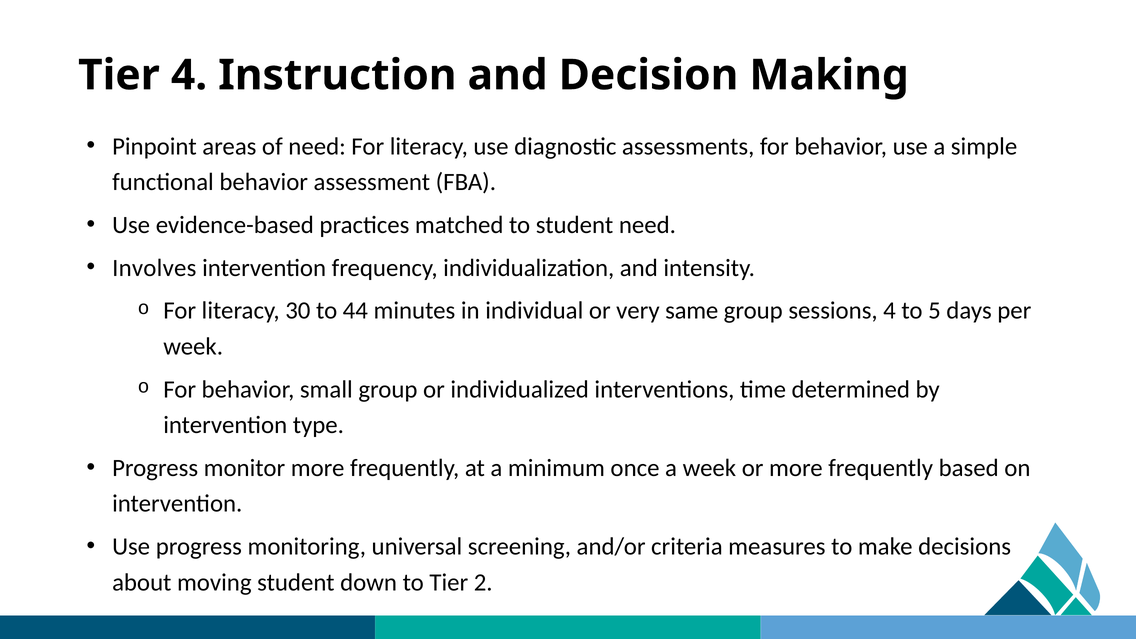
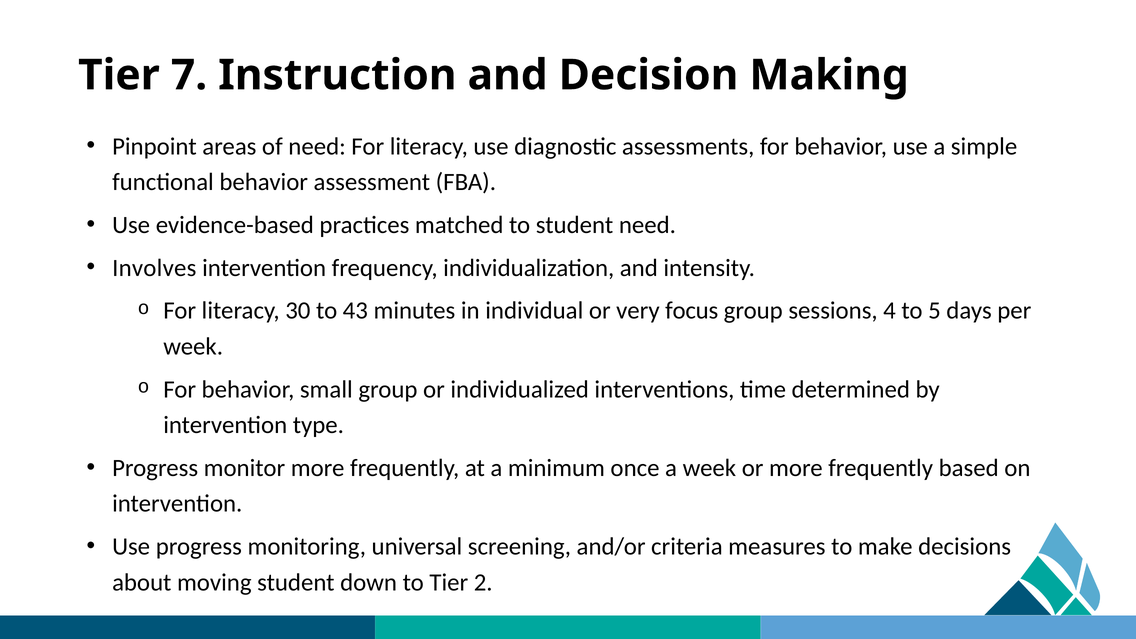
Tier 4: 4 -> 7 (189, 75)
44: 44 -> 43 (355, 311)
same: same -> focus (692, 311)
